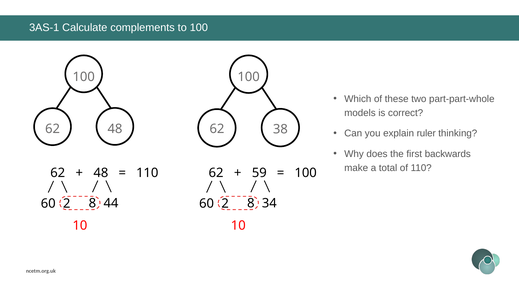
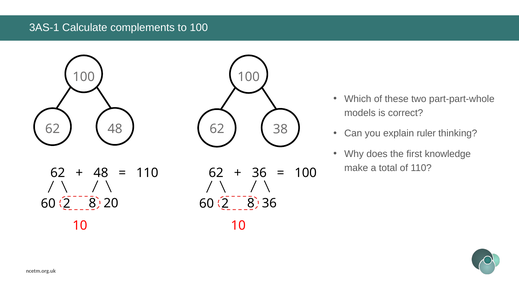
backwards: backwards -> knowledge (448, 154)
59: 59 -> 36 (259, 173)
44: 44 -> 20 (111, 203)
8 34: 34 -> 36 (269, 203)
